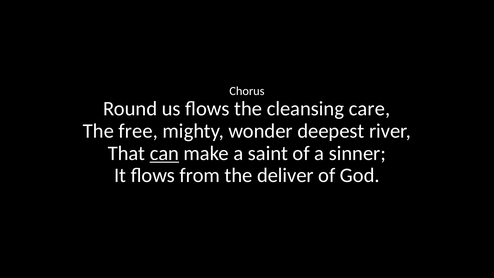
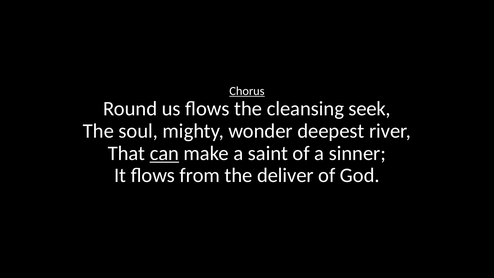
Chorus underline: none -> present (247, 91)
care: care -> seek (370, 109)
free: free -> soul (138, 131)
